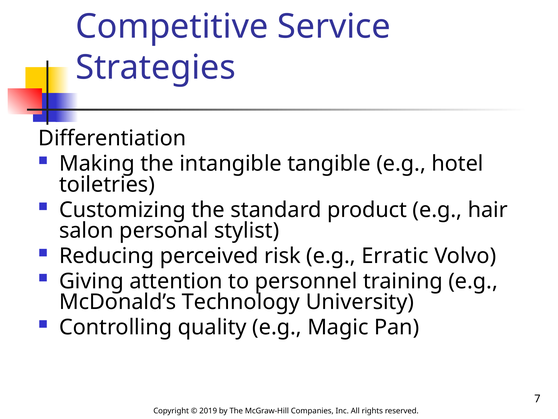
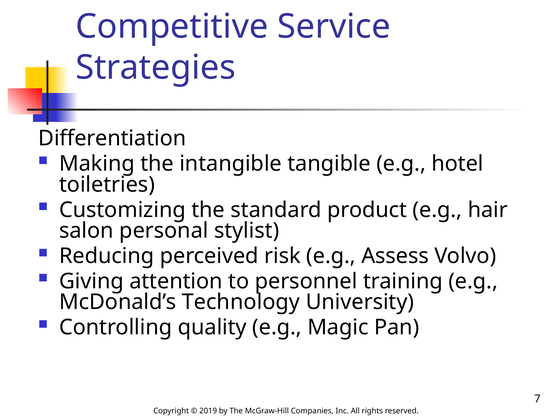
Erratic: Erratic -> Assess (395, 256)
